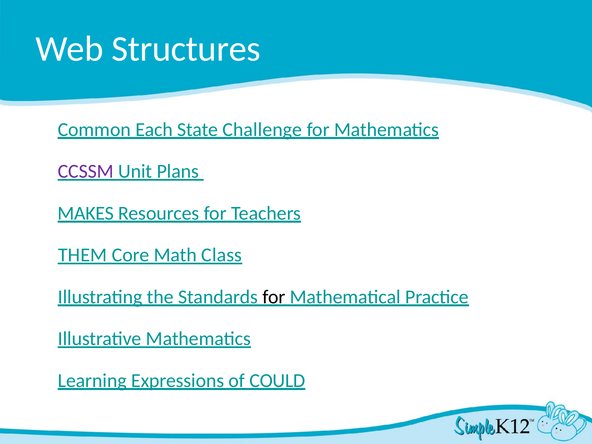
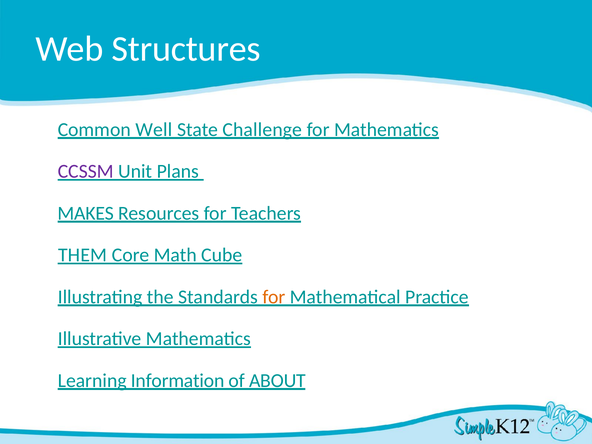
Each: Each -> Well (154, 130)
Class: Class -> Cube (222, 255)
for colour: black -> orange (274, 297)
Expressions: Expressions -> Information (178, 381)
COULD: COULD -> ABOUT (277, 381)
